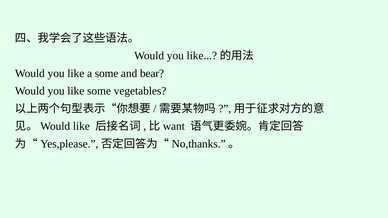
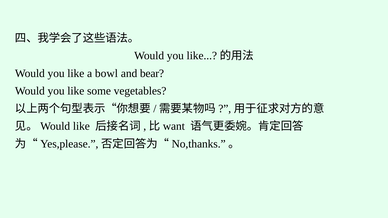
a some: some -> bowl (106, 73)
